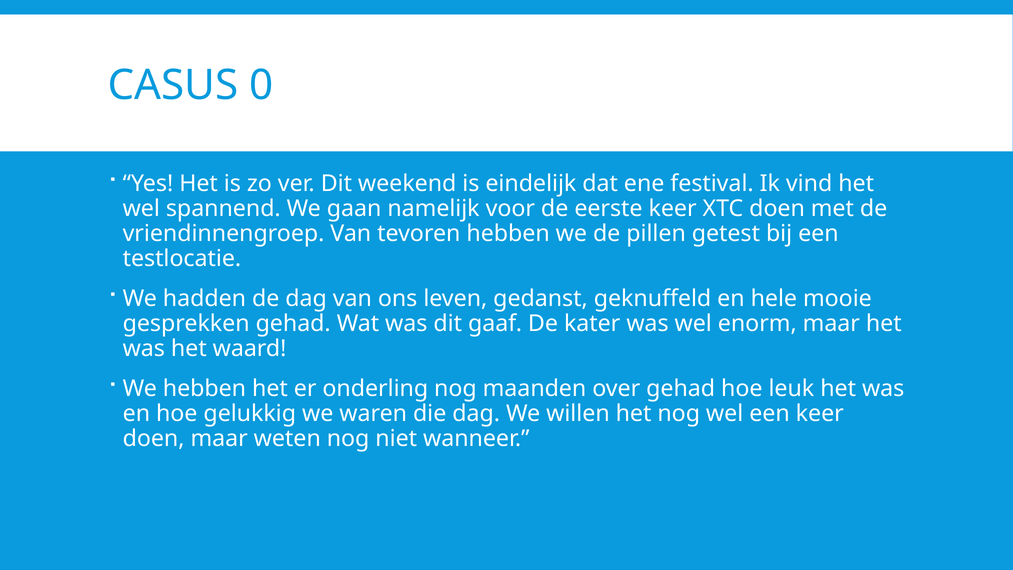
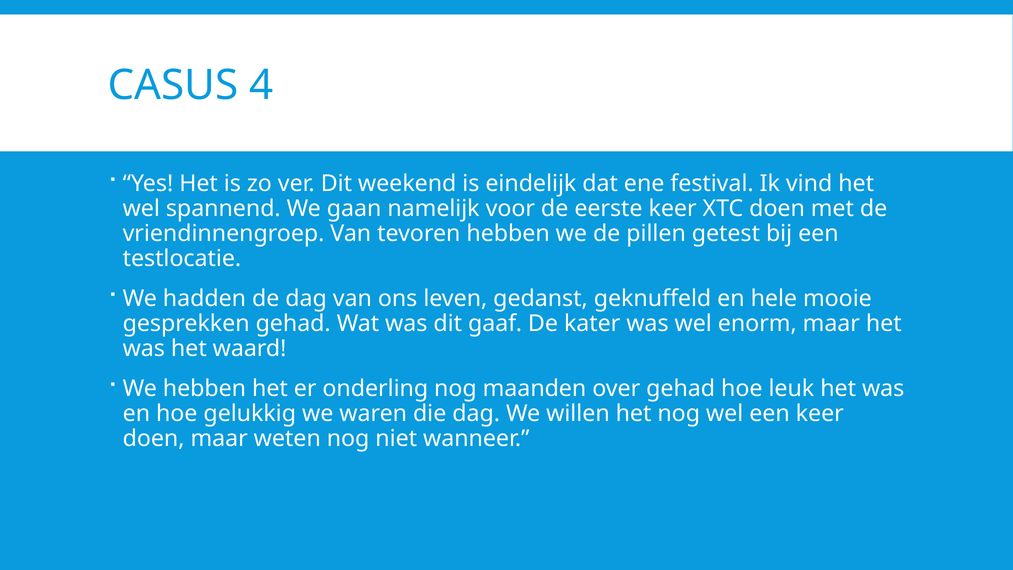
0: 0 -> 4 (261, 85)
